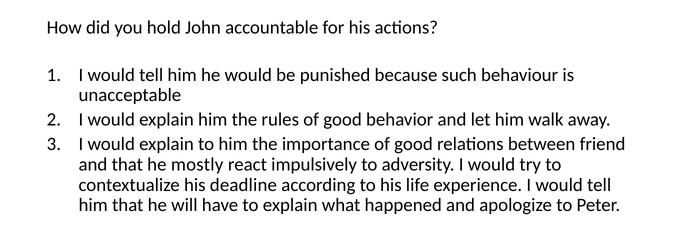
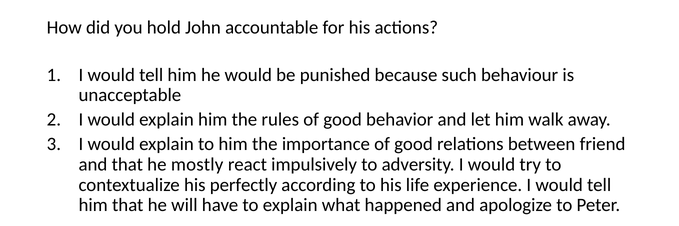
deadline: deadline -> perfectly (244, 185)
